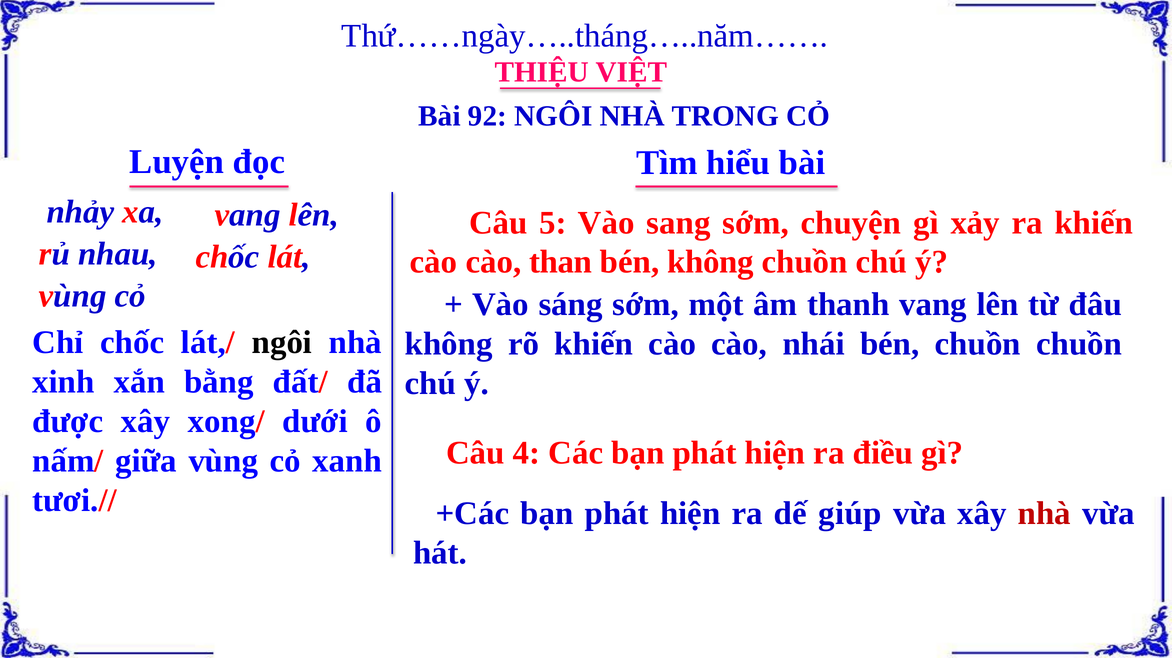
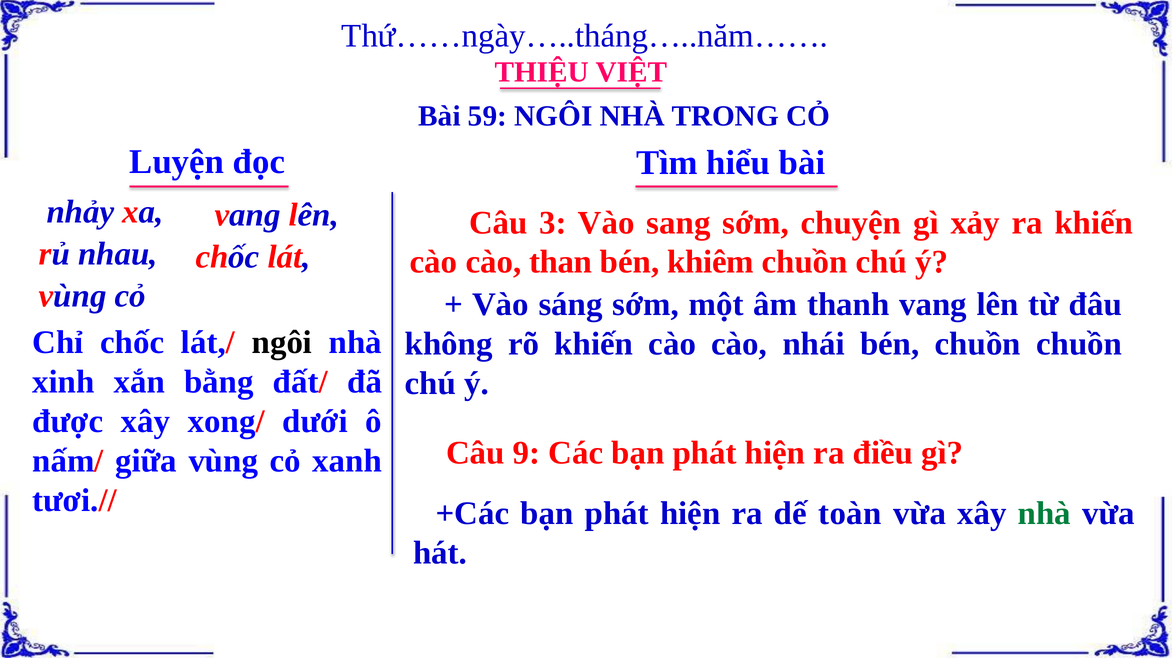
92: 92 -> 59 (487, 116)
5: 5 -> 3 (553, 223)
bén không: không -> khiêm (711, 262)
4: 4 -> 9 (526, 453)
giúp: giúp -> toàn (850, 514)
nhà colour: red -> green (1044, 514)
